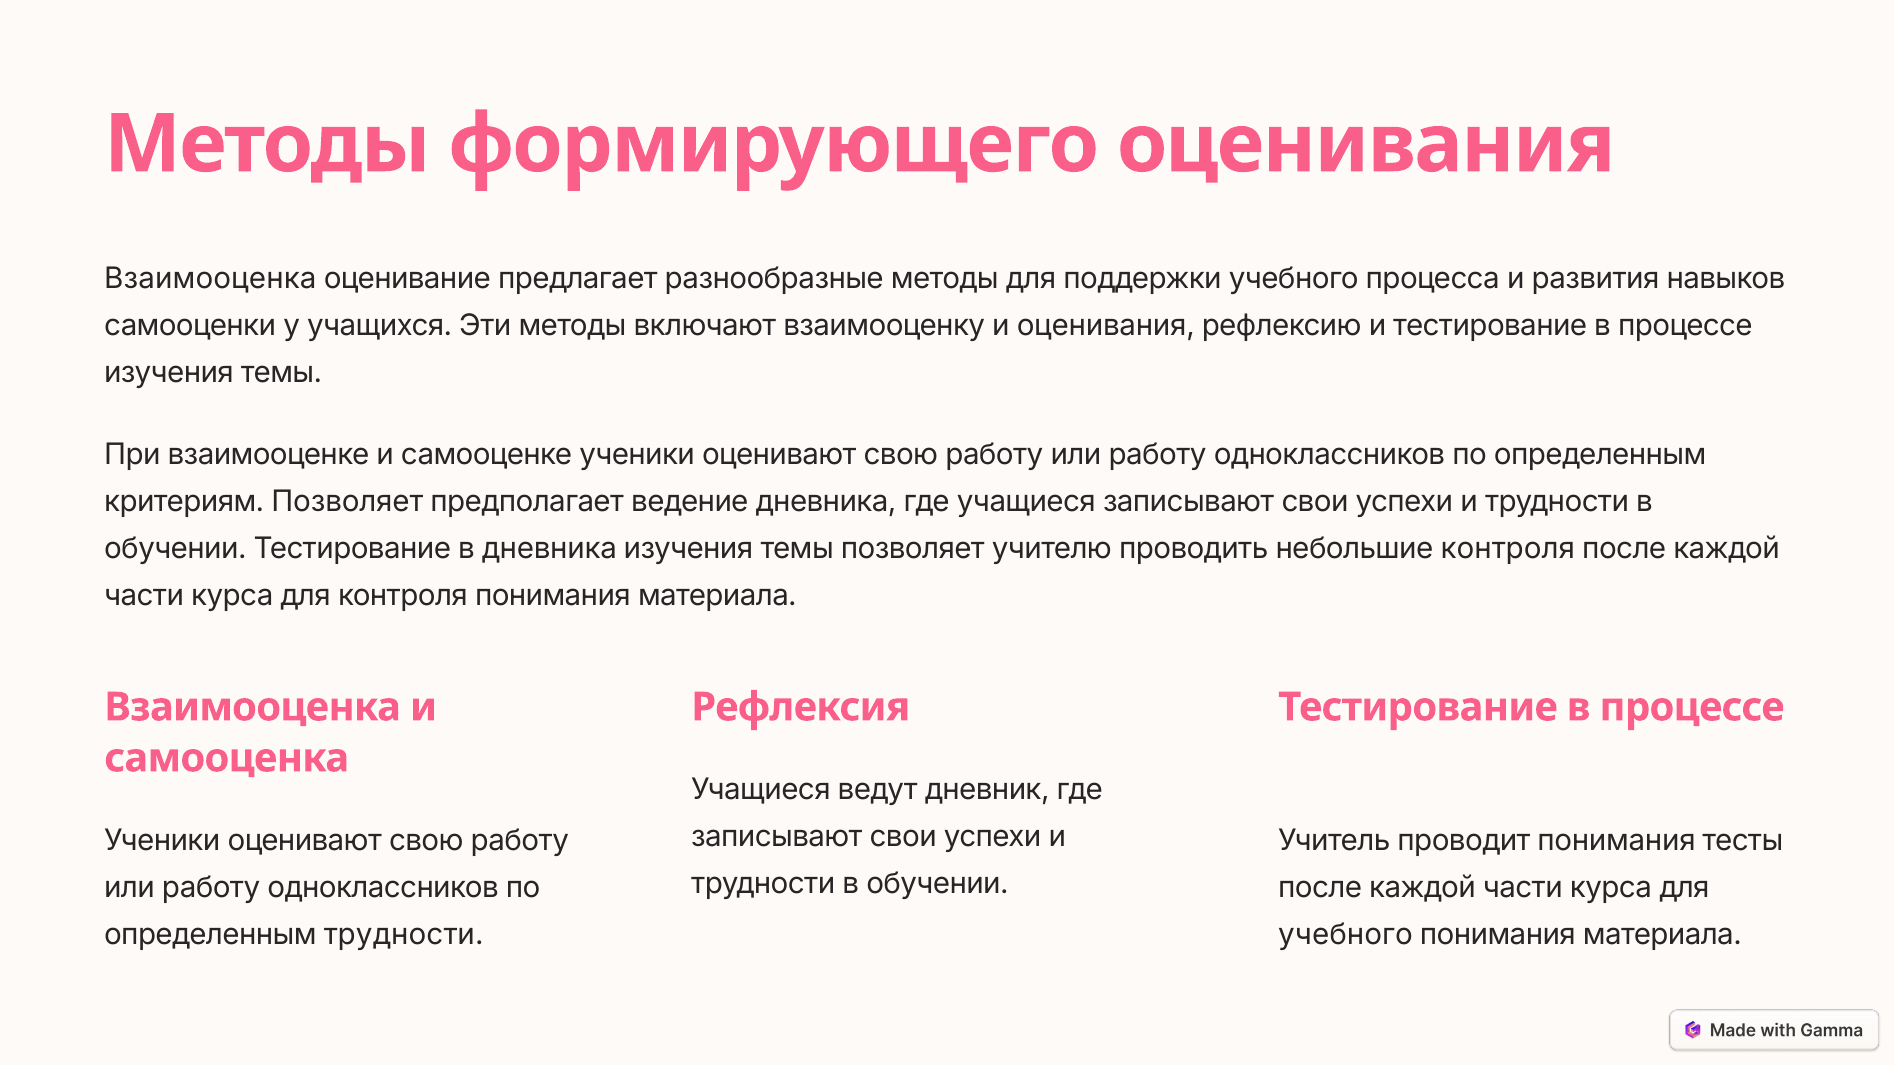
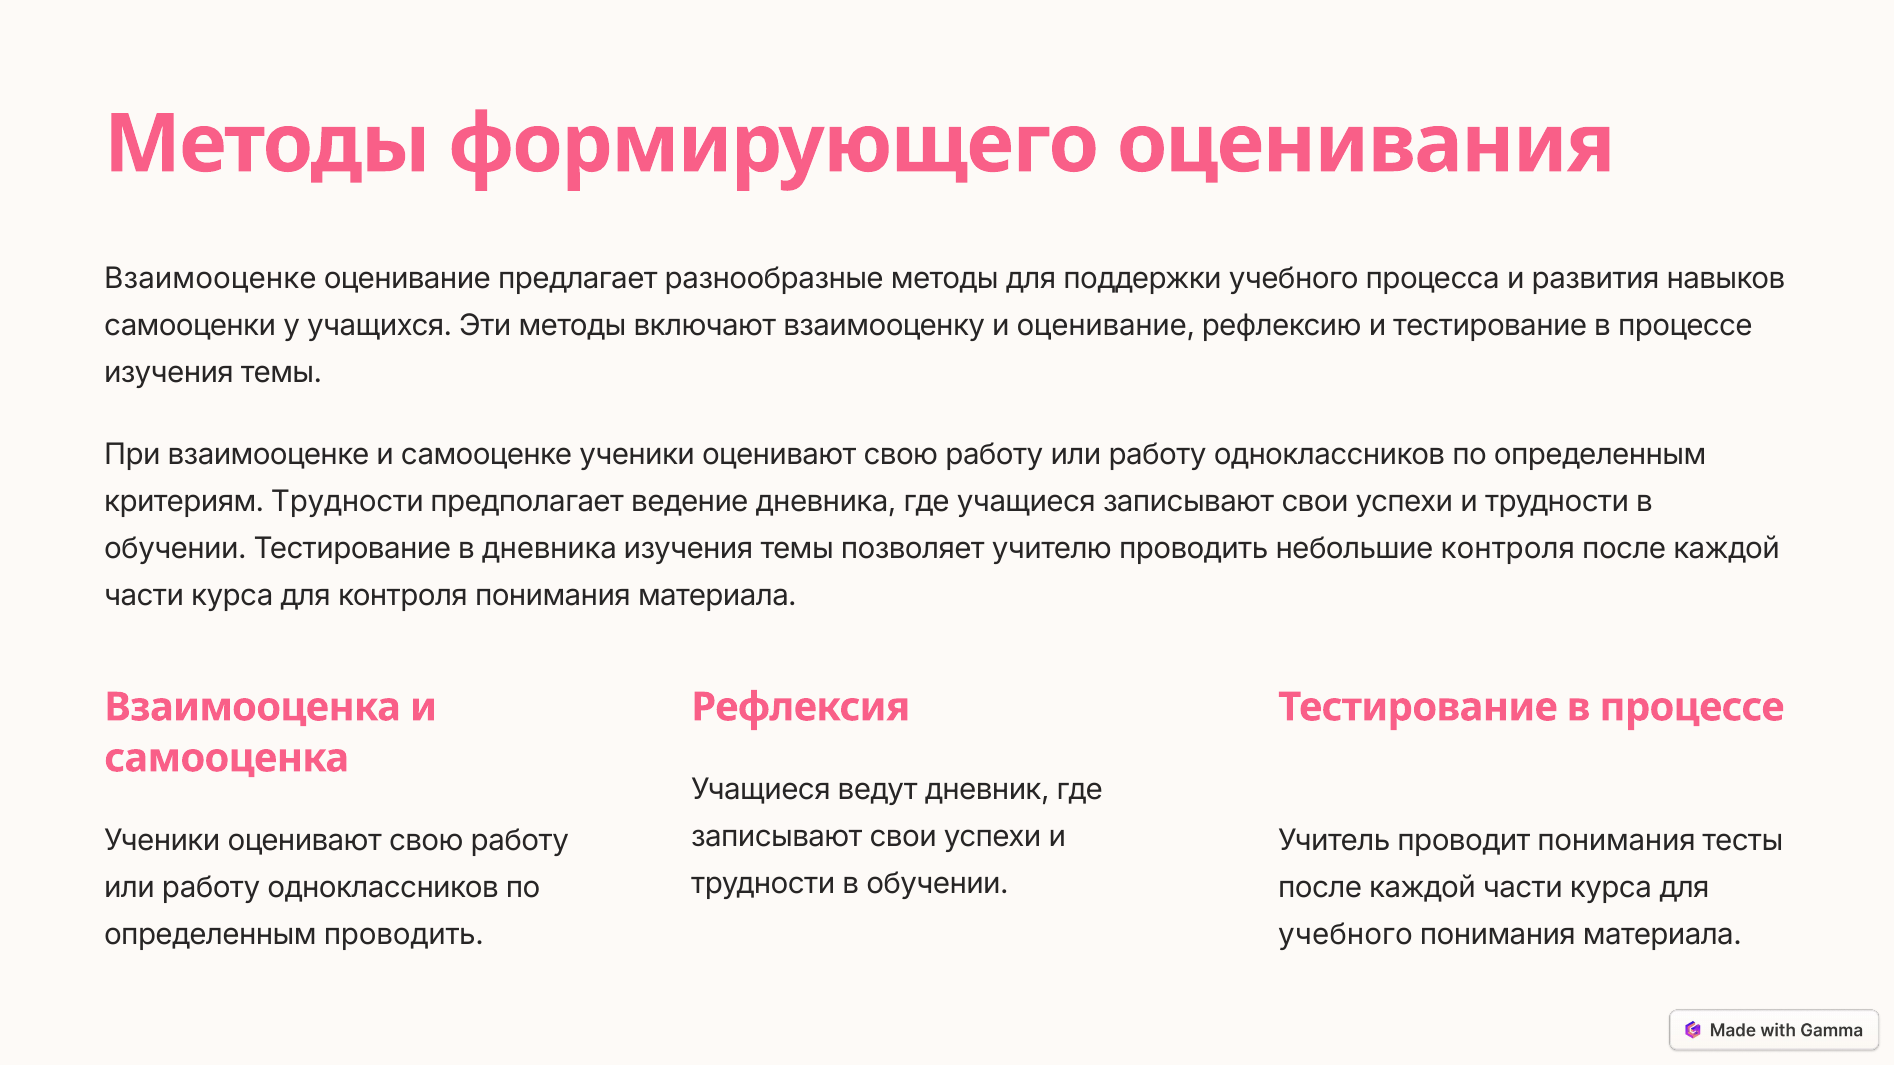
Взаимооценка: Взаимооценка -> Взаимооценке (210, 279)
и оценивания: оценивания -> оценивание (1106, 326)
критериям Позволяет: Позволяет -> Трудности (347, 502)
определенным трудности: трудности -> проводить (404, 935)
